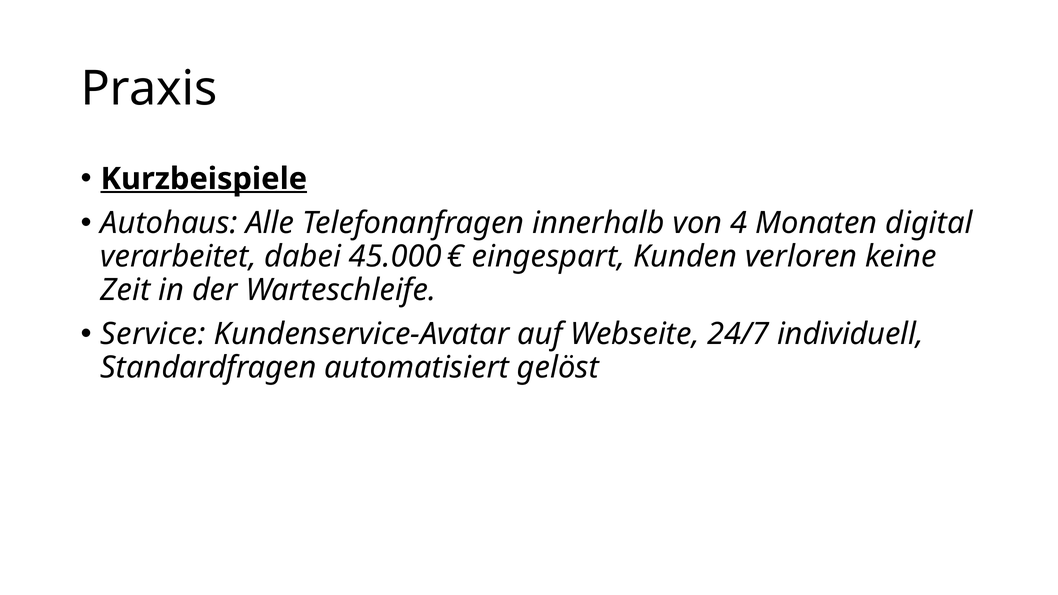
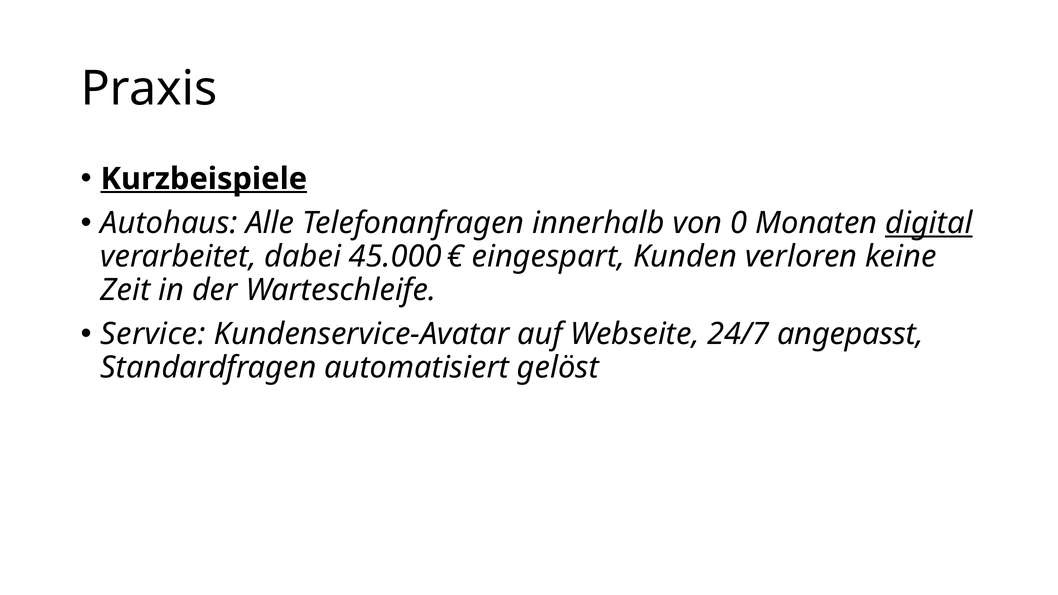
4: 4 -> 0 (739, 223)
digital underline: none -> present (929, 223)
individuell: individuell -> angepasst (850, 334)
